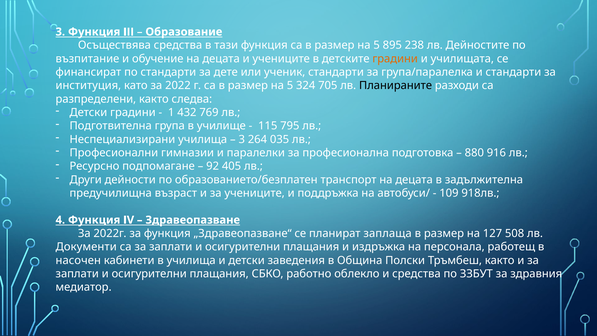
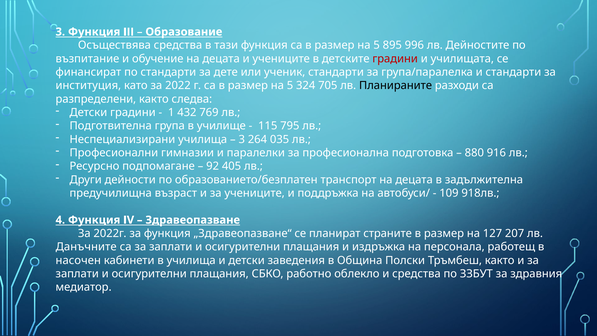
238: 238 -> 996 (414, 45)
градини colour: orange -> red (395, 59)
заплаща: заплаща -> страните (388, 233)
508: 508 -> 207 (515, 233)
Документи: Документи -> Данъчните (86, 247)
